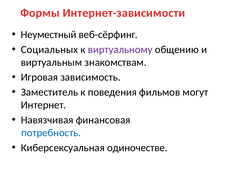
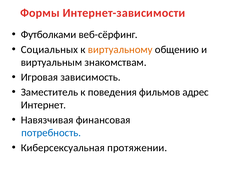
Неуместный: Неуместный -> Футболками (49, 35)
виртуальному colour: purple -> orange (120, 50)
могут: могут -> адрес (196, 93)
одиночестве: одиночестве -> протяжении (137, 148)
